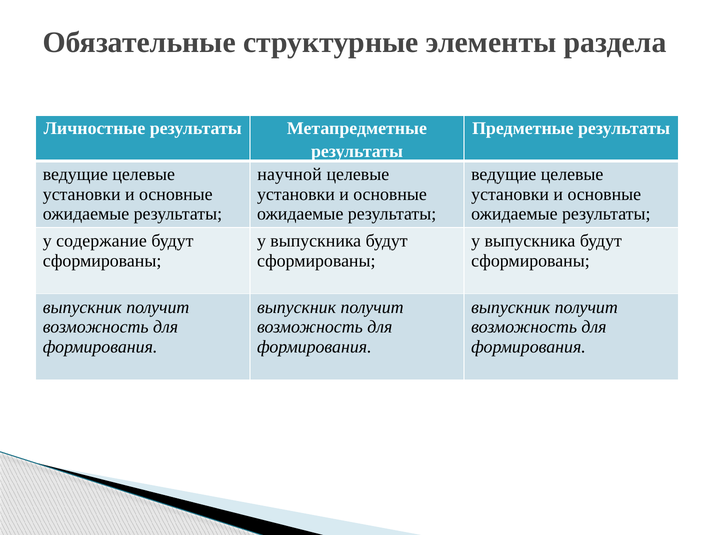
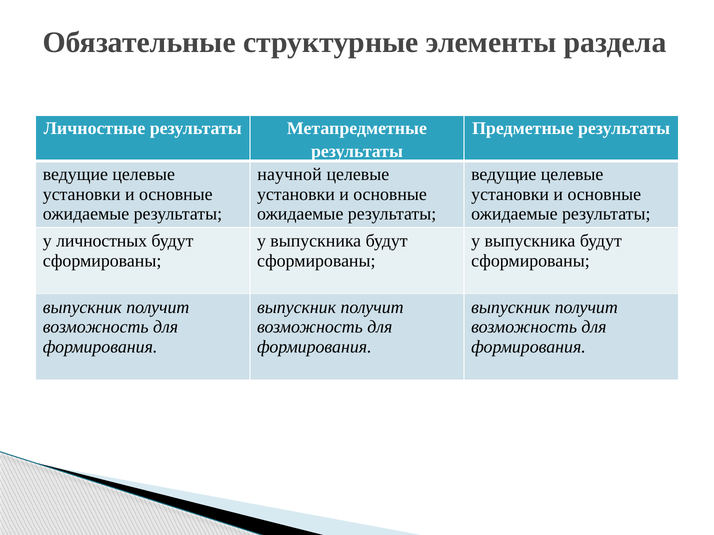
содержание: содержание -> личностных (102, 241)
